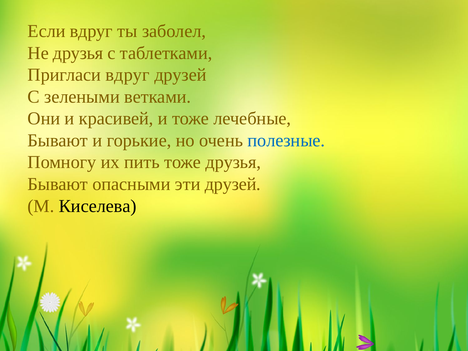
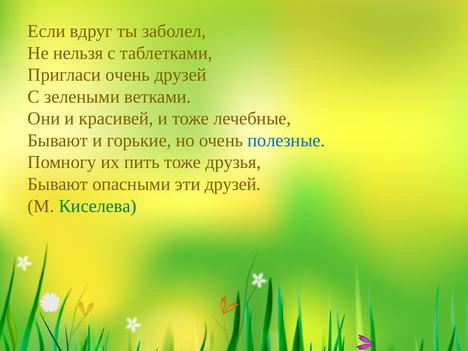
Не друзья: друзья -> нельзя (78, 53)
Пригласи вдруг: вдруг -> очень (128, 75)
Киселева colour: black -> green (98, 206)
